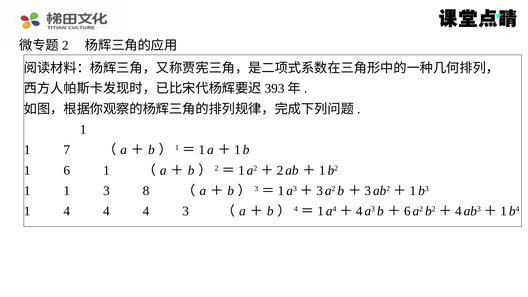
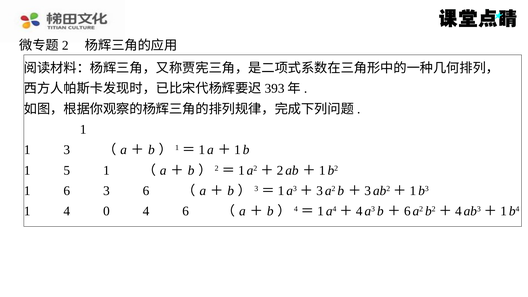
1 7: 7 -> 3 (67, 150)
6: 6 -> 5 (67, 170)
1: 1 -> 6 (67, 191)
3 8: 8 -> 6 (146, 191)
1 4 4: 4 -> 0 (106, 211)
4 3: 3 -> 6 (186, 211)
